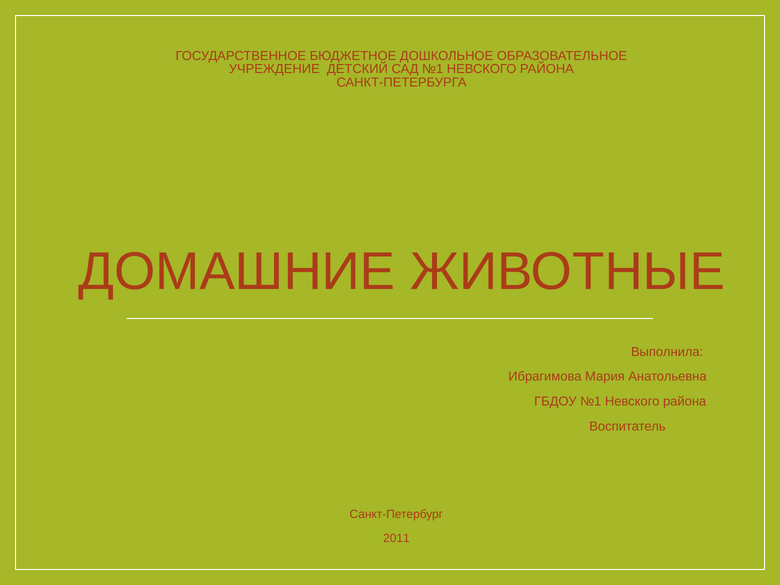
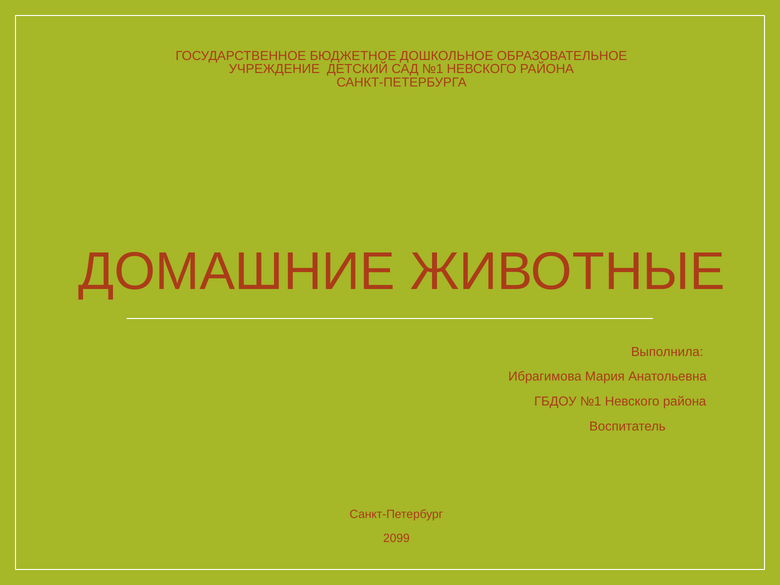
2011: 2011 -> 2099 (396, 538)
